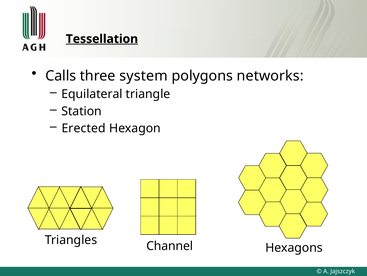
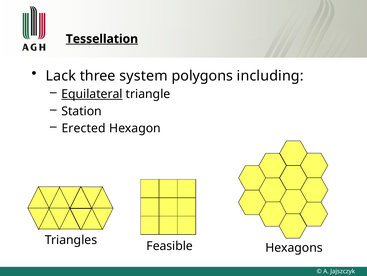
Calls: Calls -> Lack (61, 76)
networks: networks -> including (270, 76)
Equilateral underline: none -> present (92, 94)
Channel: Channel -> Feasible (170, 245)
